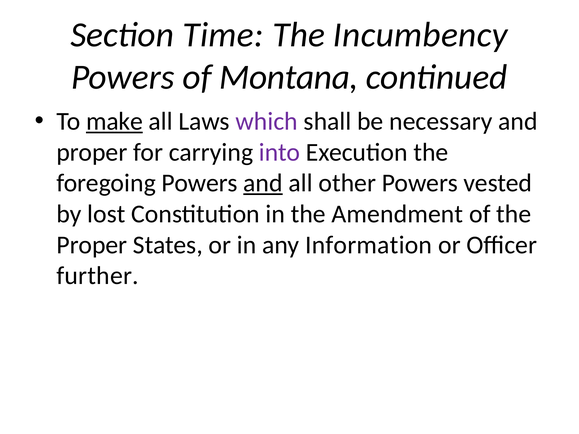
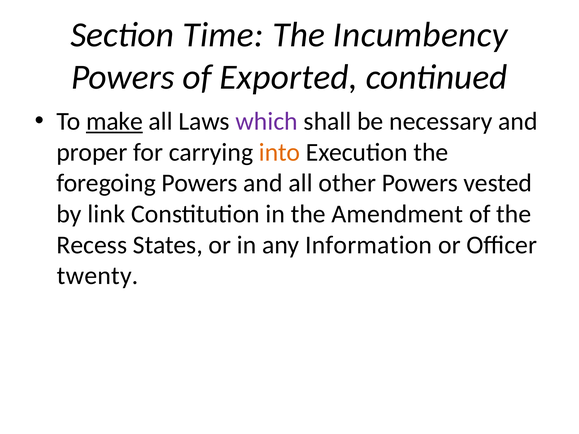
Montana: Montana -> Exported (289, 77)
into colour: purple -> orange (280, 152)
and underline: present -> none (263, 183)
lost: lost -> link (106, 214)
Proper: Proper -> Recess (92, 245)
further: further -> twenty (98, 276)
